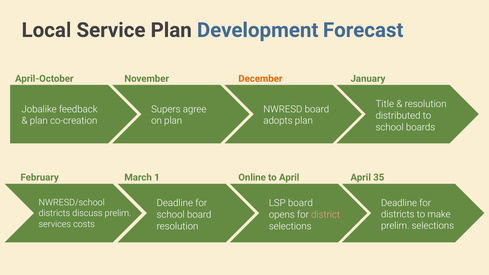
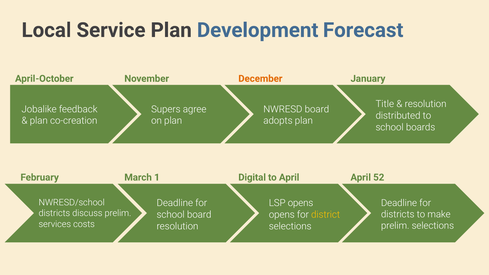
Online: Online -> Digital (252, 177)
35: 35 -> 52 (379, 177)
LSP board: board -> opens (301, 203)
district colour: pink -> yellow (326, 215)
